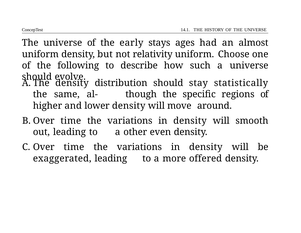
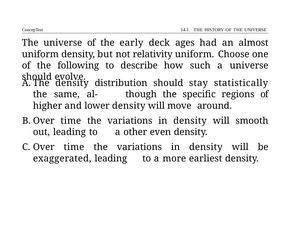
stays: stays -> deck (159, 43)
offered: offered -> earliest (206, 158)
